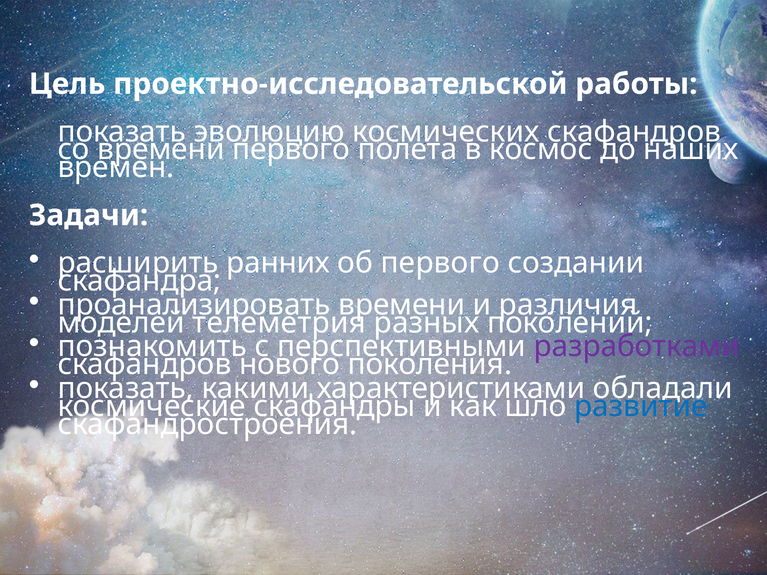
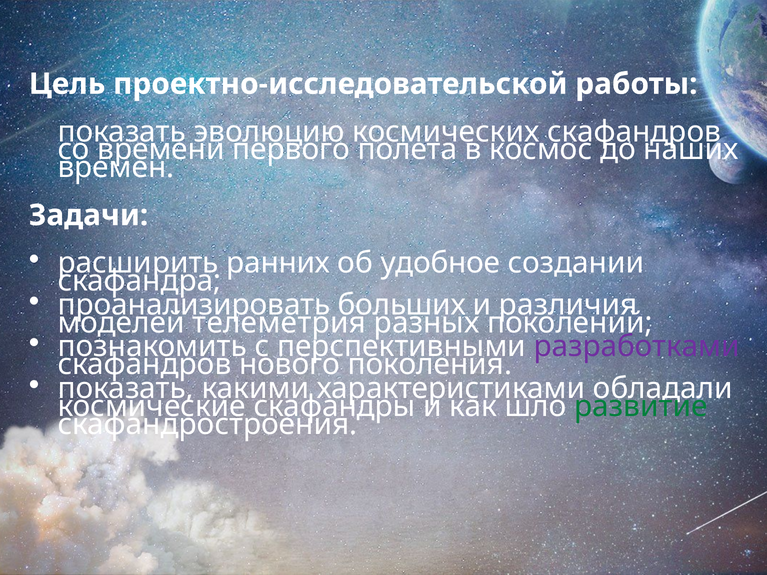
об первого: первого -> удобное (440, 263)
времени: времени -> больших (402, 305)
развитие colour: blue -> green (641, 406)
